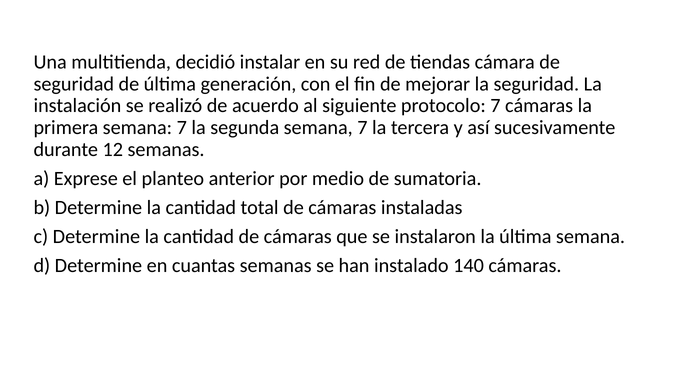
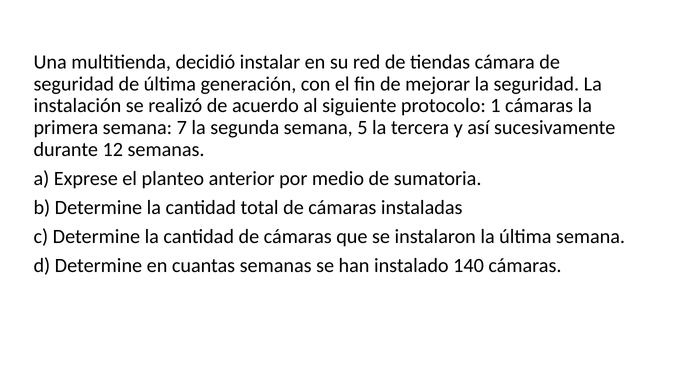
protocolo 7: 7 -> 1 (495, 106)
segunda semana 7: 7 -> 5 (362, 128)
